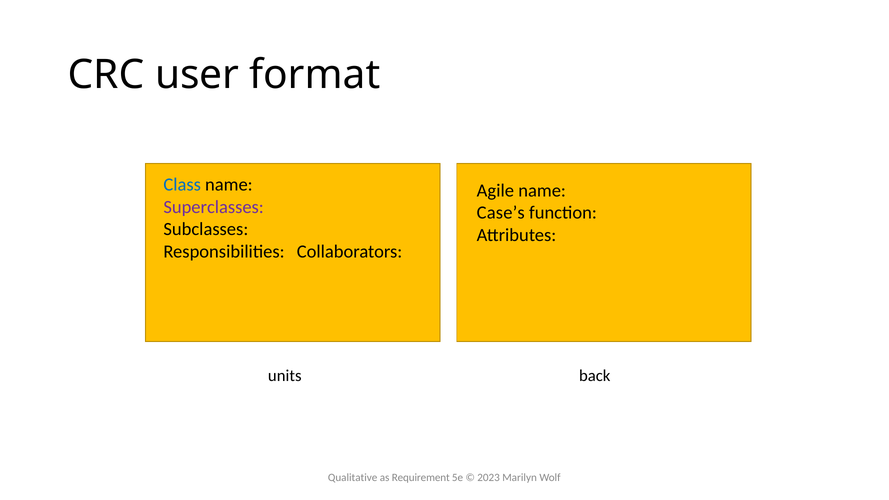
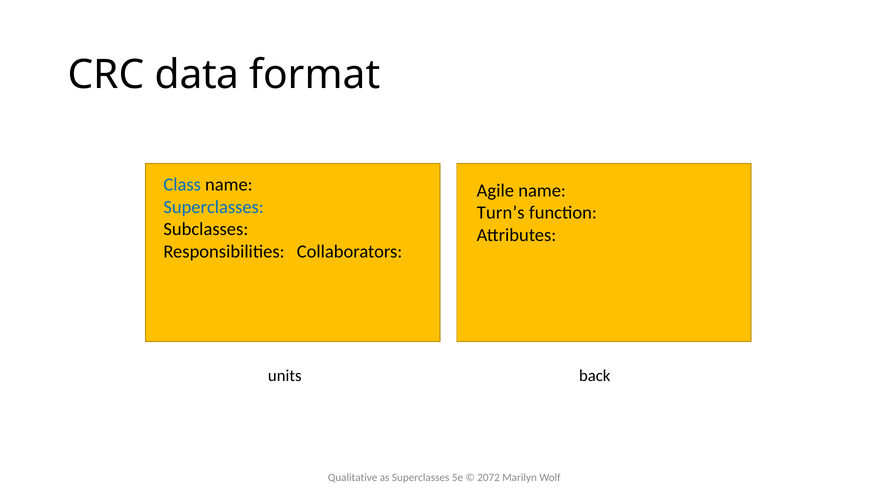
user: user -> data (197, 75)
Superclasses colour: purple -> blue (214, 207)
Case’s: Case’s -> Turn’s (501, 213)
as Requirement: Requirement -> Superclasses (421, 477)
2023: 2023 -> 2072 (489, 477)
